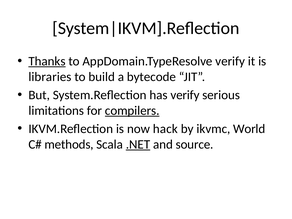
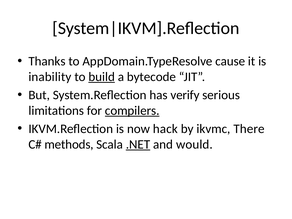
Thanks underline: present -> none (47, 61)
AppDomain.TypeResolve verify: verify -> cause (230, 61)
libraries: libraries -> inability (50, 77)
build underline: none -> present (102, 77)
World: World -> There (249, 129)
source: source -> would (194, 144)
